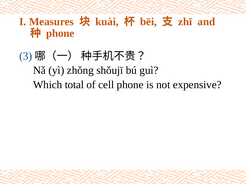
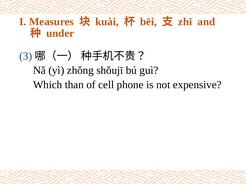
phone: phone -> under (60, 33)
total: total -> than (74, 85)
